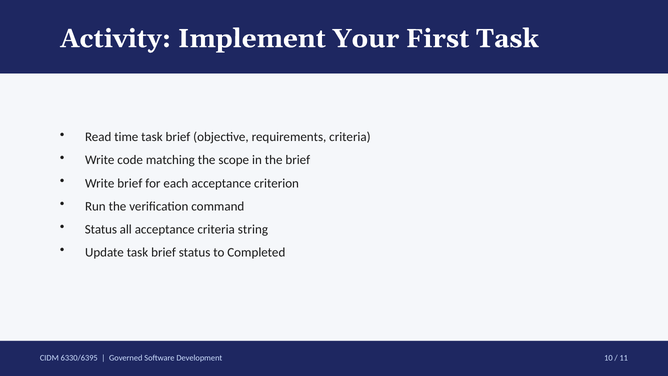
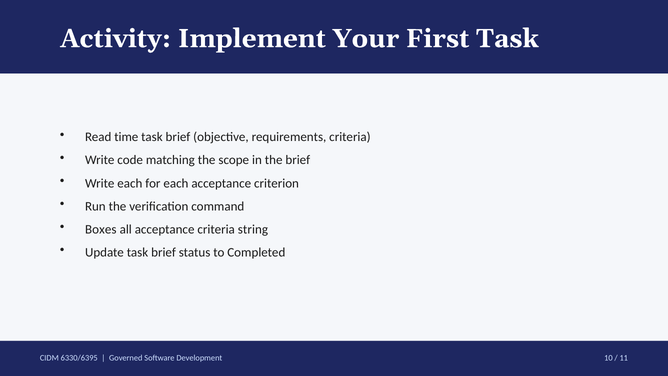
Write brief: brief -> each (130, 183)
Status: Status -> Boxes (101, 229)
